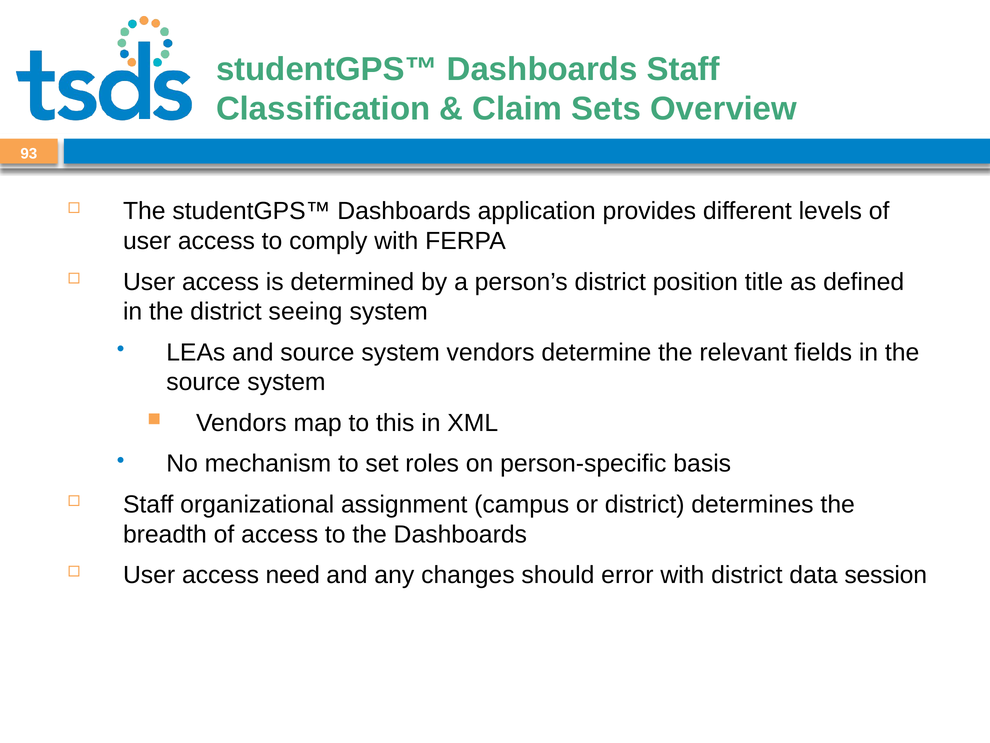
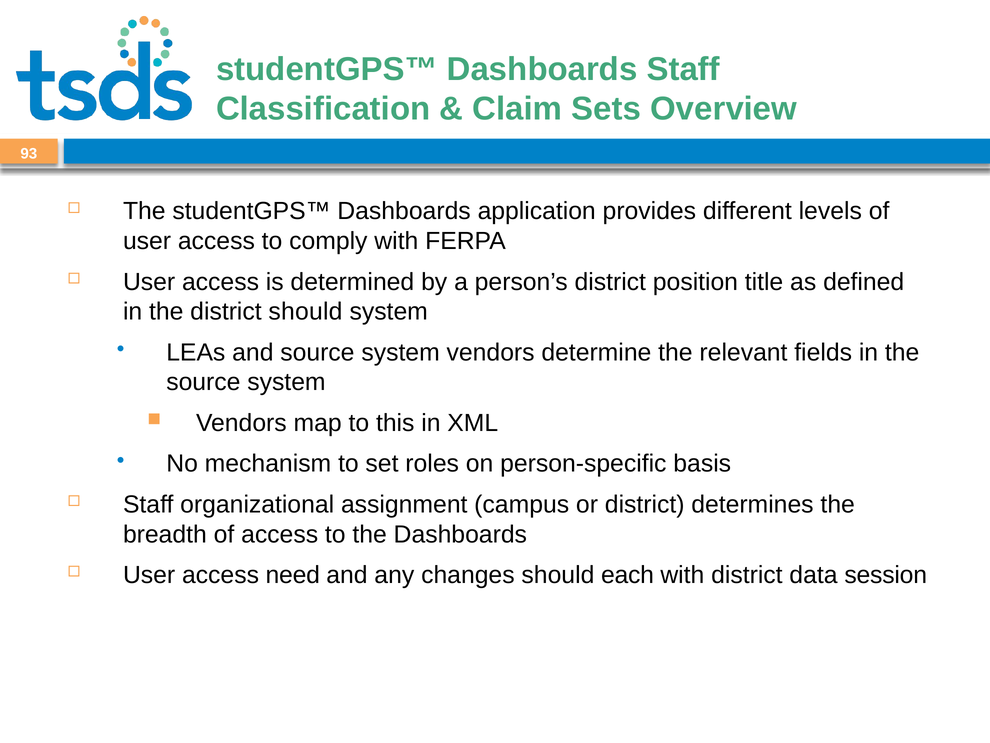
district seeing: seeing -> should (305, 311)
error: error -> each (628, 575)
